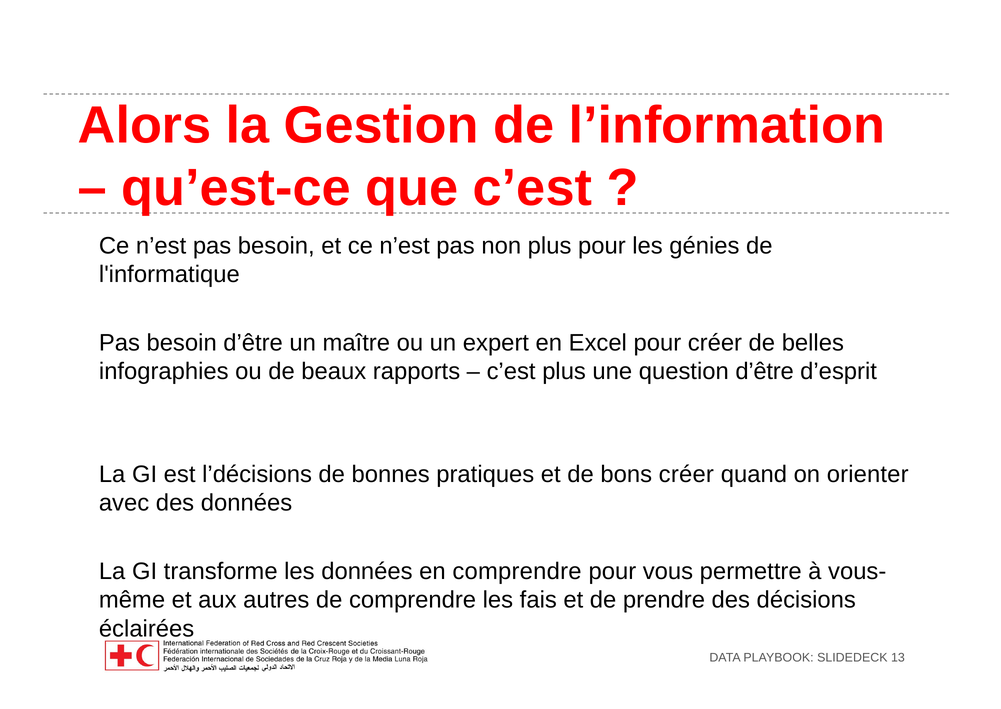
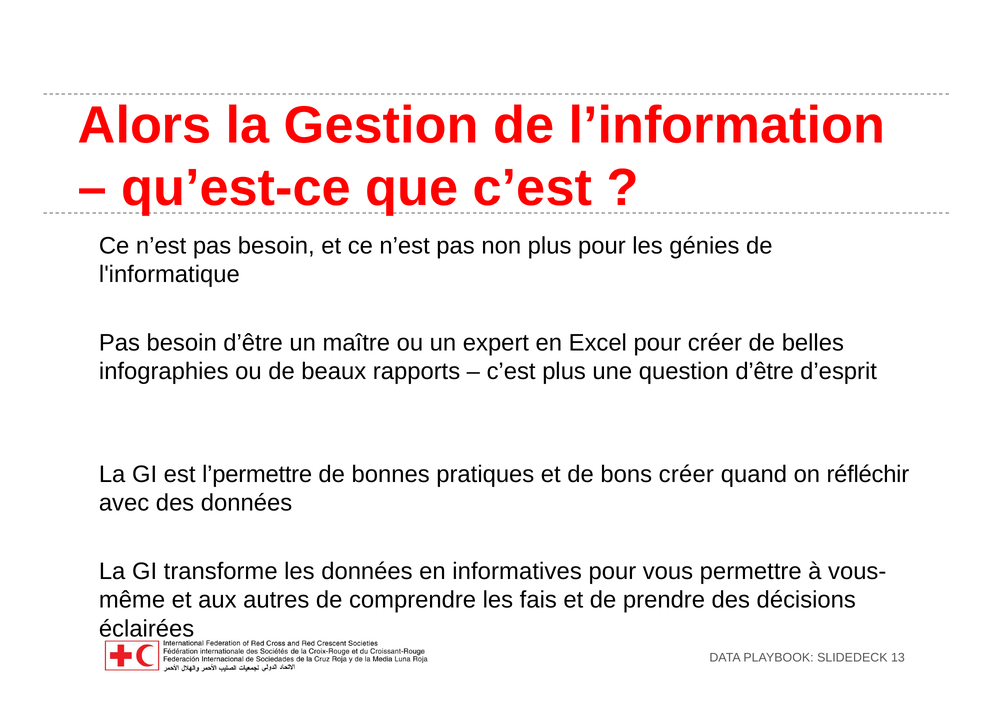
l’décisions: l’décisions -> l’permettre (257, 474)
orienter: orienter -> réfléchir (868, 474)
en comprendre: comprendre -> informatives (517, 571)
